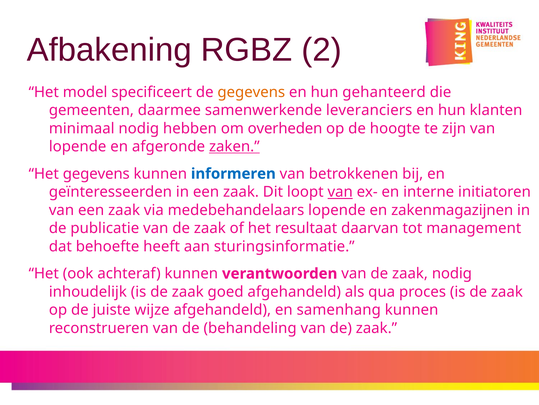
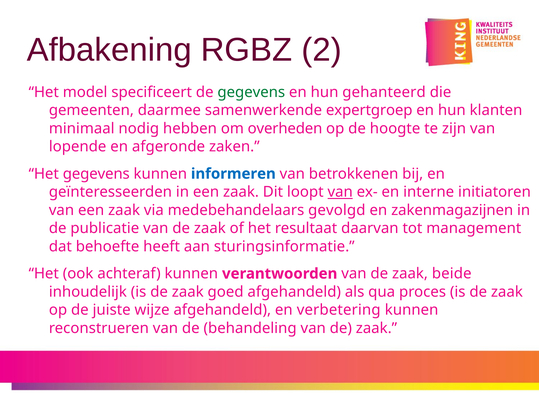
gegevens colour: orange -> green (251, 92)
leveranciers: leveranciers -> expertgroep (369, 110)
zaken underline: present -> none (234, 146)
medebehandelaars lopende: lopende -> gevolgd (337, 210)
zaak nodig: nodig -> beide (452, 273)
samenhang: samenhang -> verbetering (339, 309)
